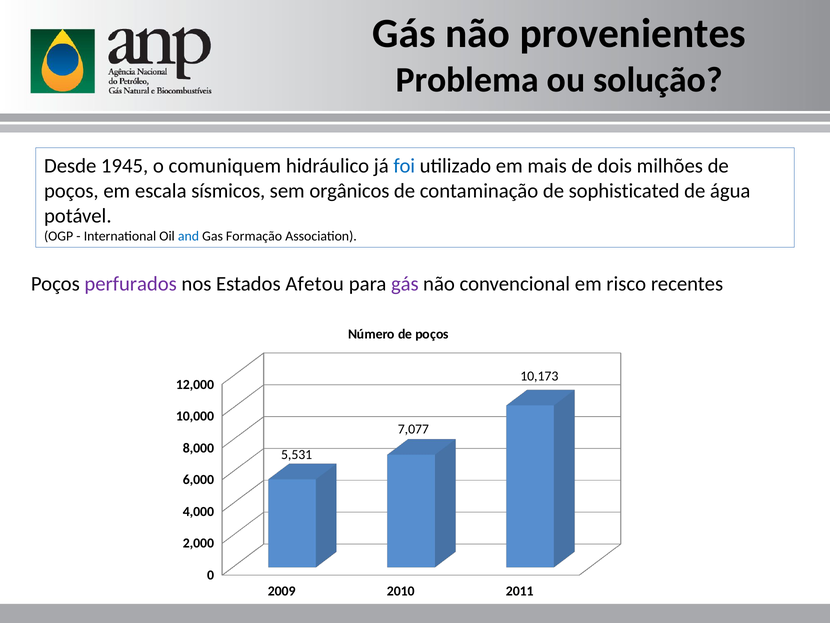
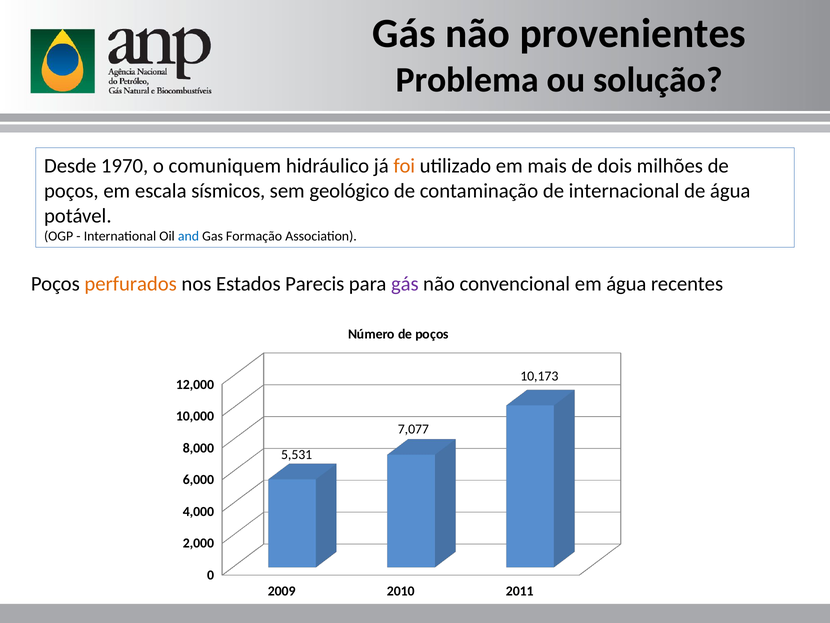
1945: 1945 -> 1970 (125, 166)
foi colour: blue -> orange (404, 166)
orgânicos: orgânicos -> geológico (349, 191)
sophisticated: sophisticated -> internacional (624, 191)
perfurados colour: purple -> orange (131, 283)
Afetou: Afetou -> Parecis (315, 283)
em risco: risco -> água (626, 283)
